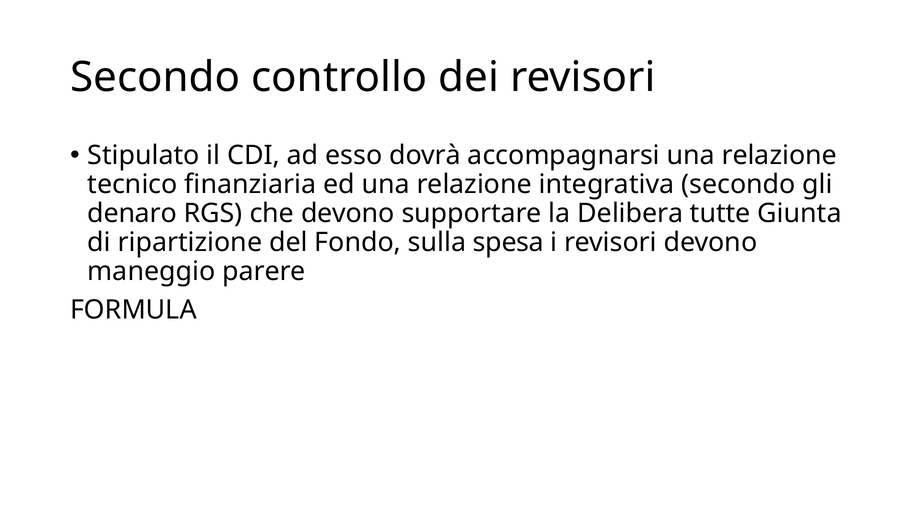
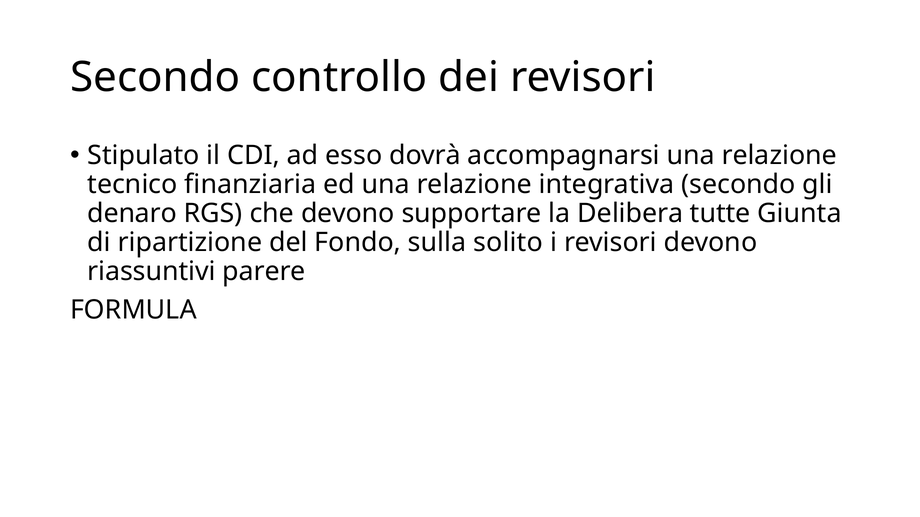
spesa: spesa -> solito (508, 243)
maneggio: maneggio -> riassuntivi (152, 271)
